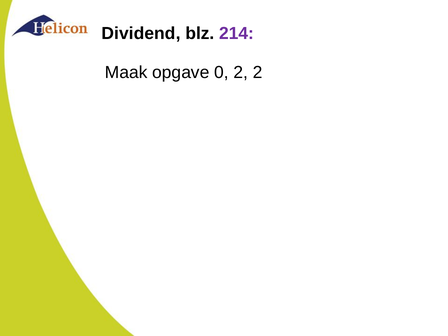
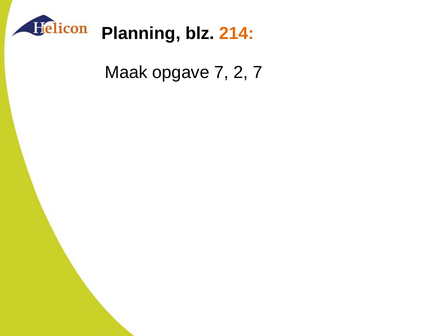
Dividend: Dividend -> Planning (141, 33)
214 colour: purple -> orange (237, 33)
opgave 0: 0 -> 7 (221, 73)
2 2: 2 -> 7 (258, 73)
